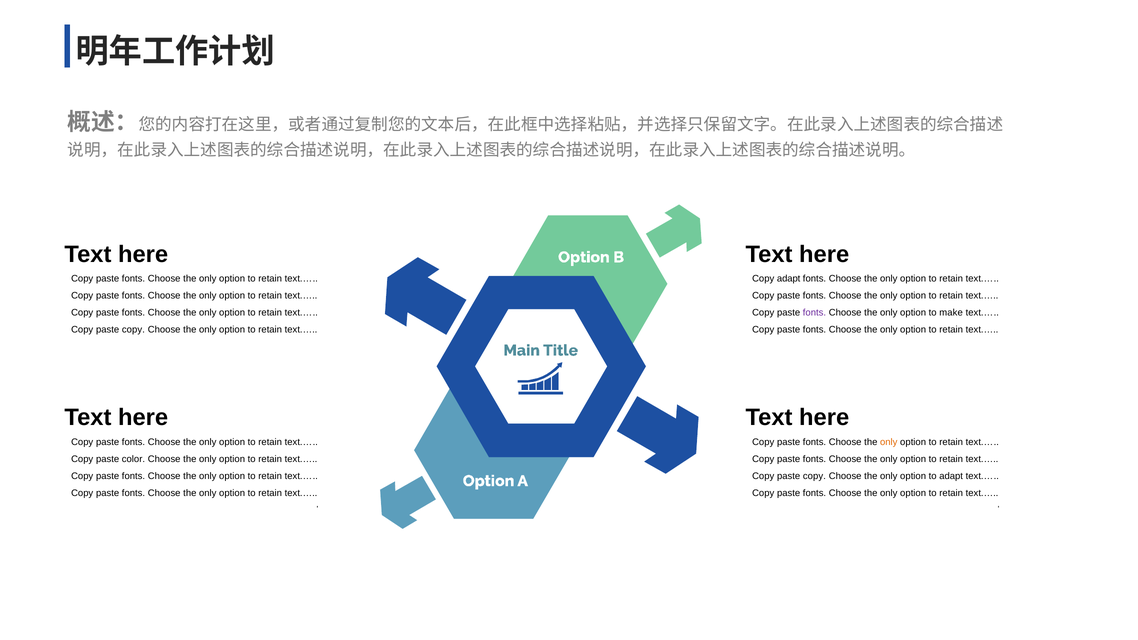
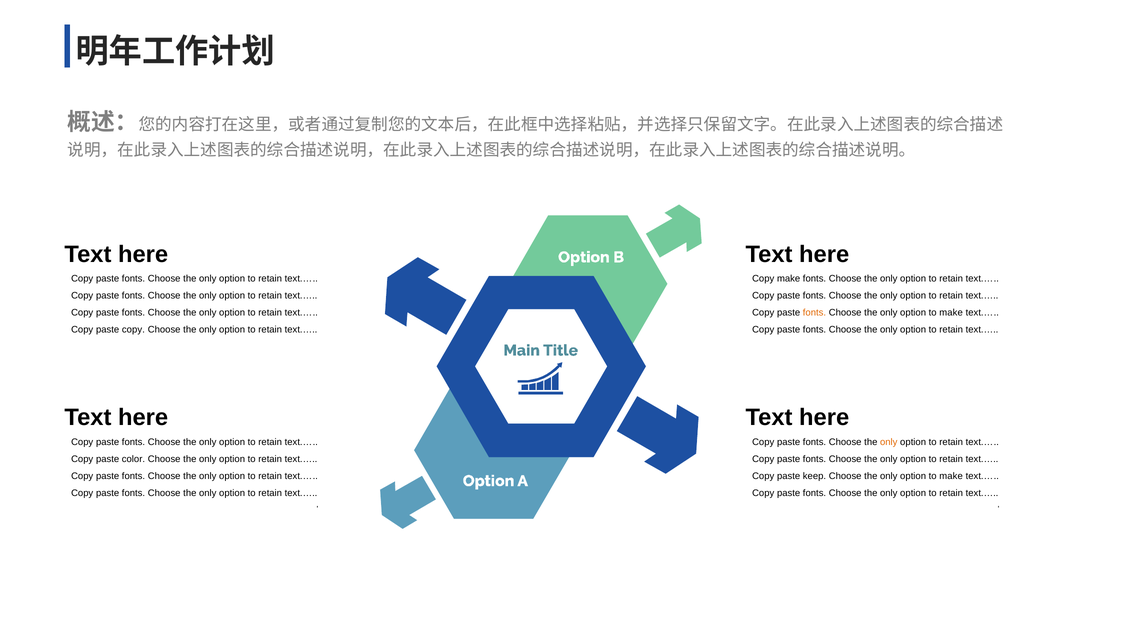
Copy adapt: adapt -> make (789, 279)
fonts colour: purple -> orange (814, 313)
copy: copy -> keep (814, 476)
adapt: adapt -> make (951, 476)
